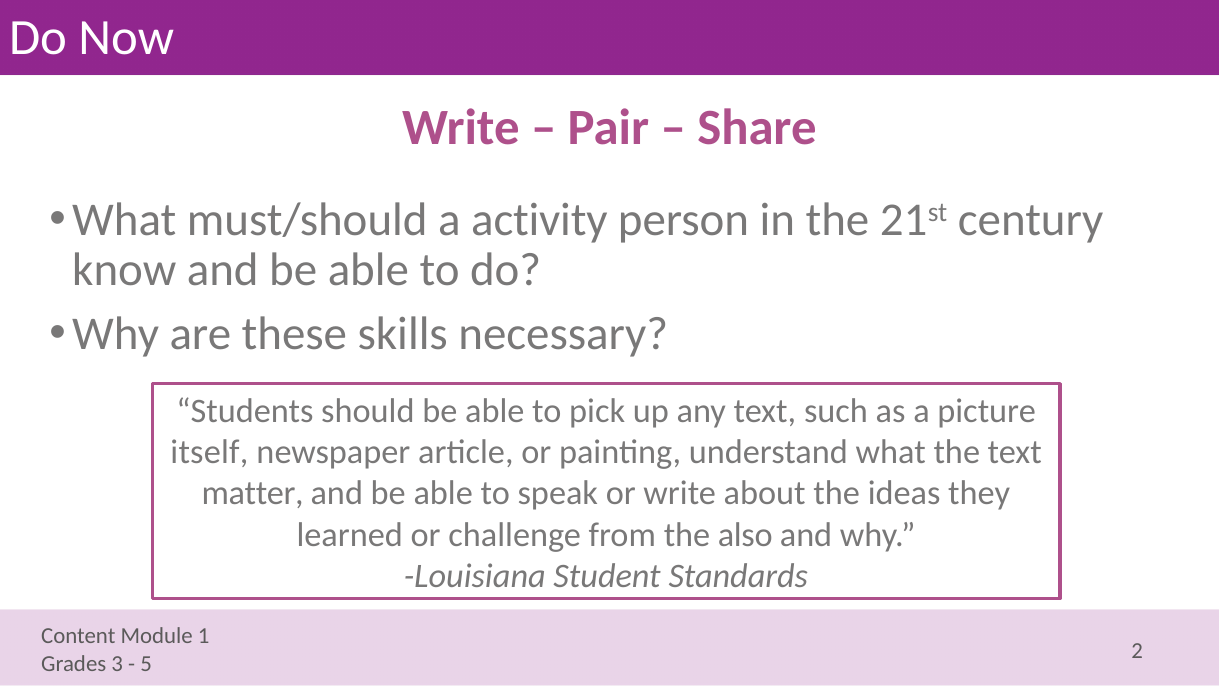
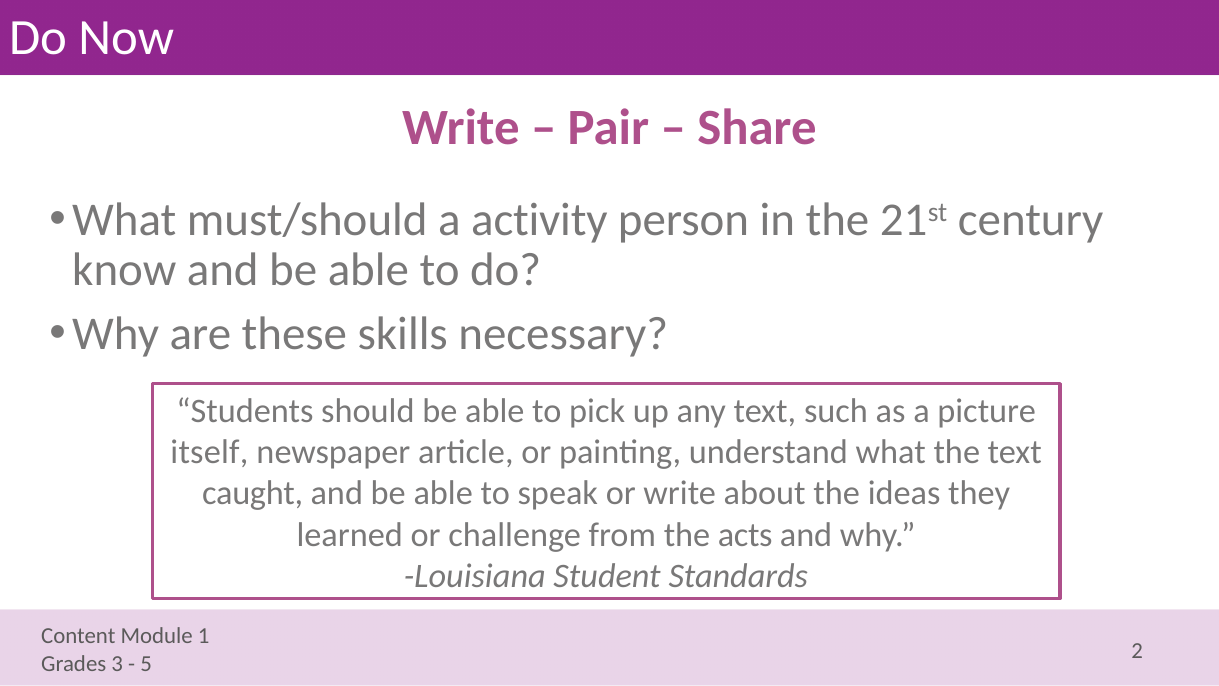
matter: matter -> caught (253, 493)
also: also -> acts (745, 534)
